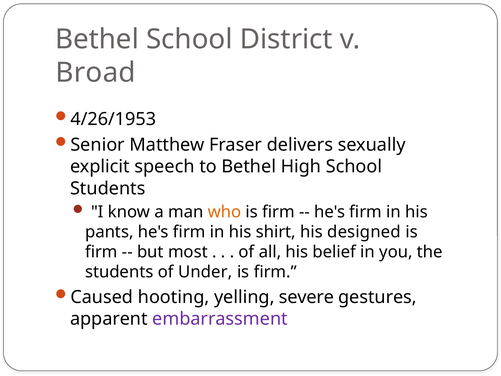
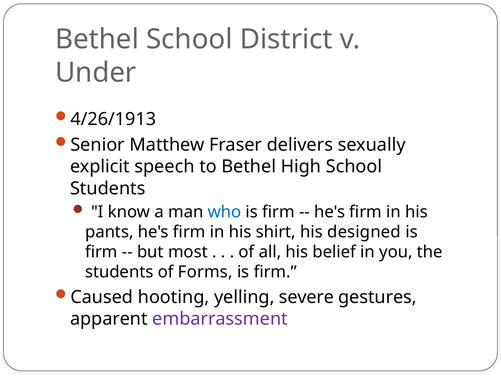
Broad: Broad -> Under (96, 73)
4/26/1953: 4/26/1953 -> 4/26/1913 (113, 119)
who colour: orange -> blue (224, 212)
Under: Under -> Forms (205, 272)
